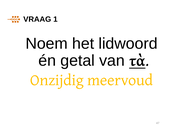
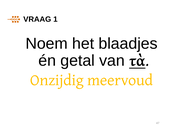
lidwoord: lidwoord -> blaadjes (128, 44)
